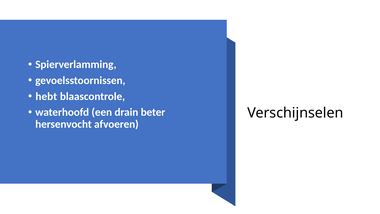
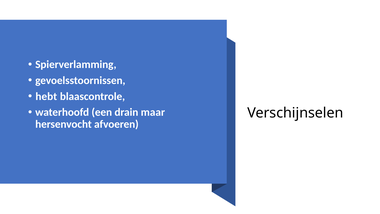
beter: beter -> maar (153, 112)
